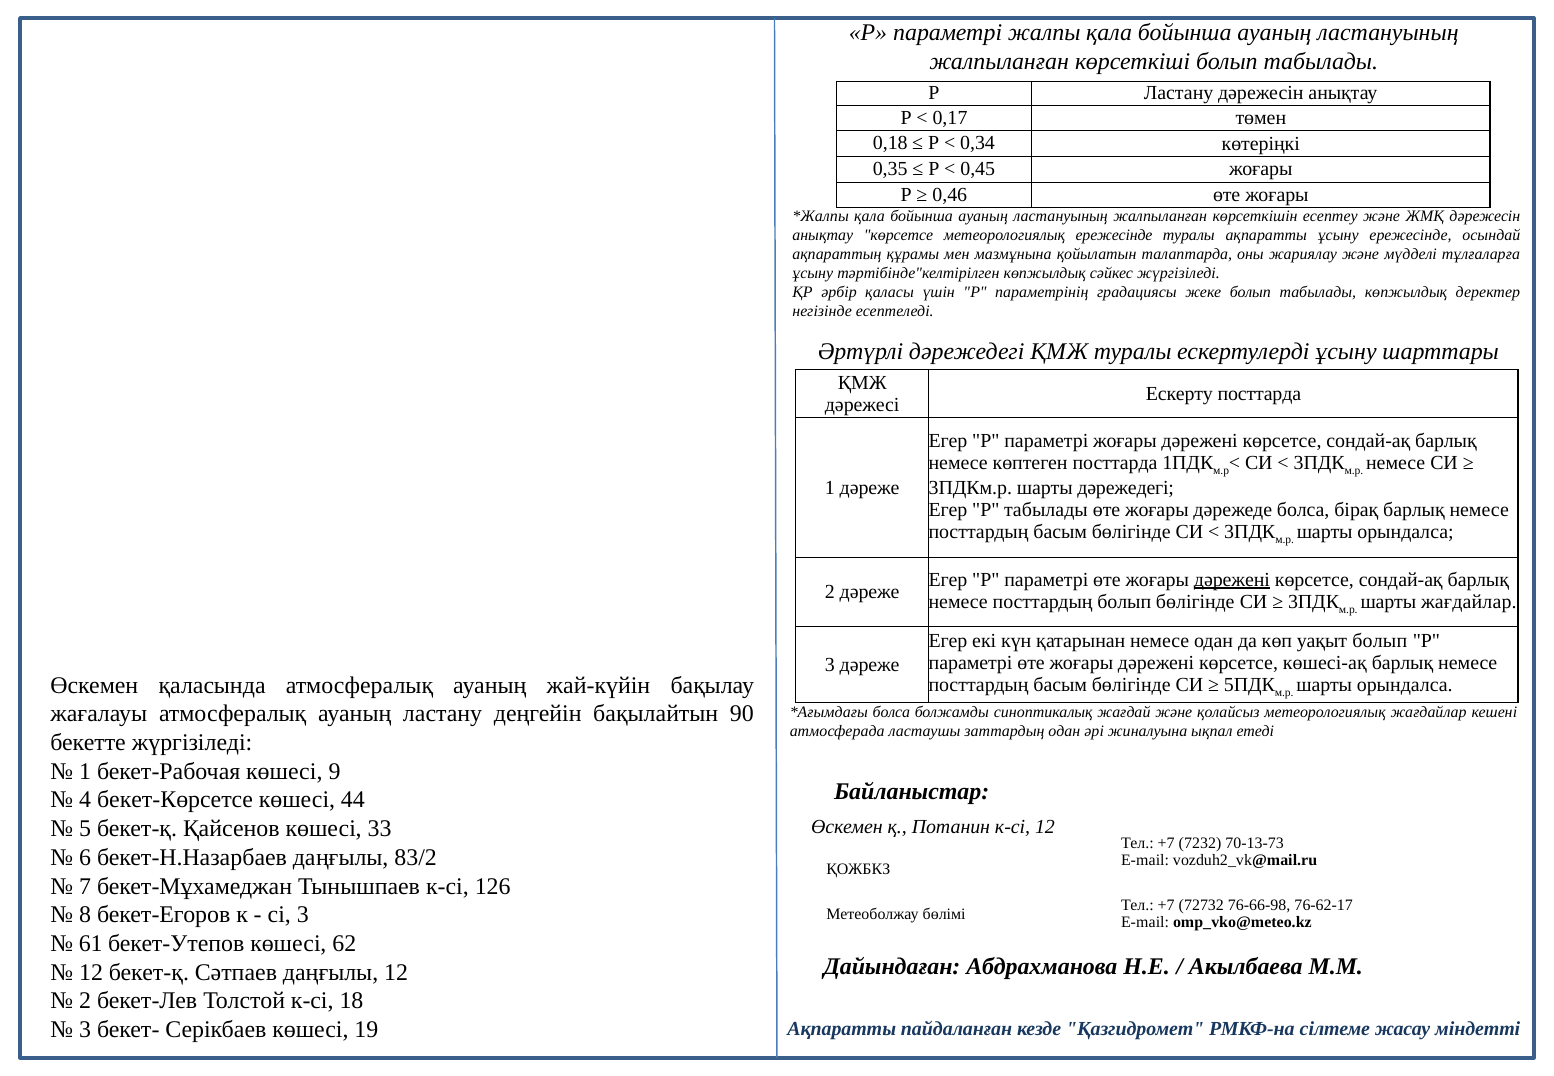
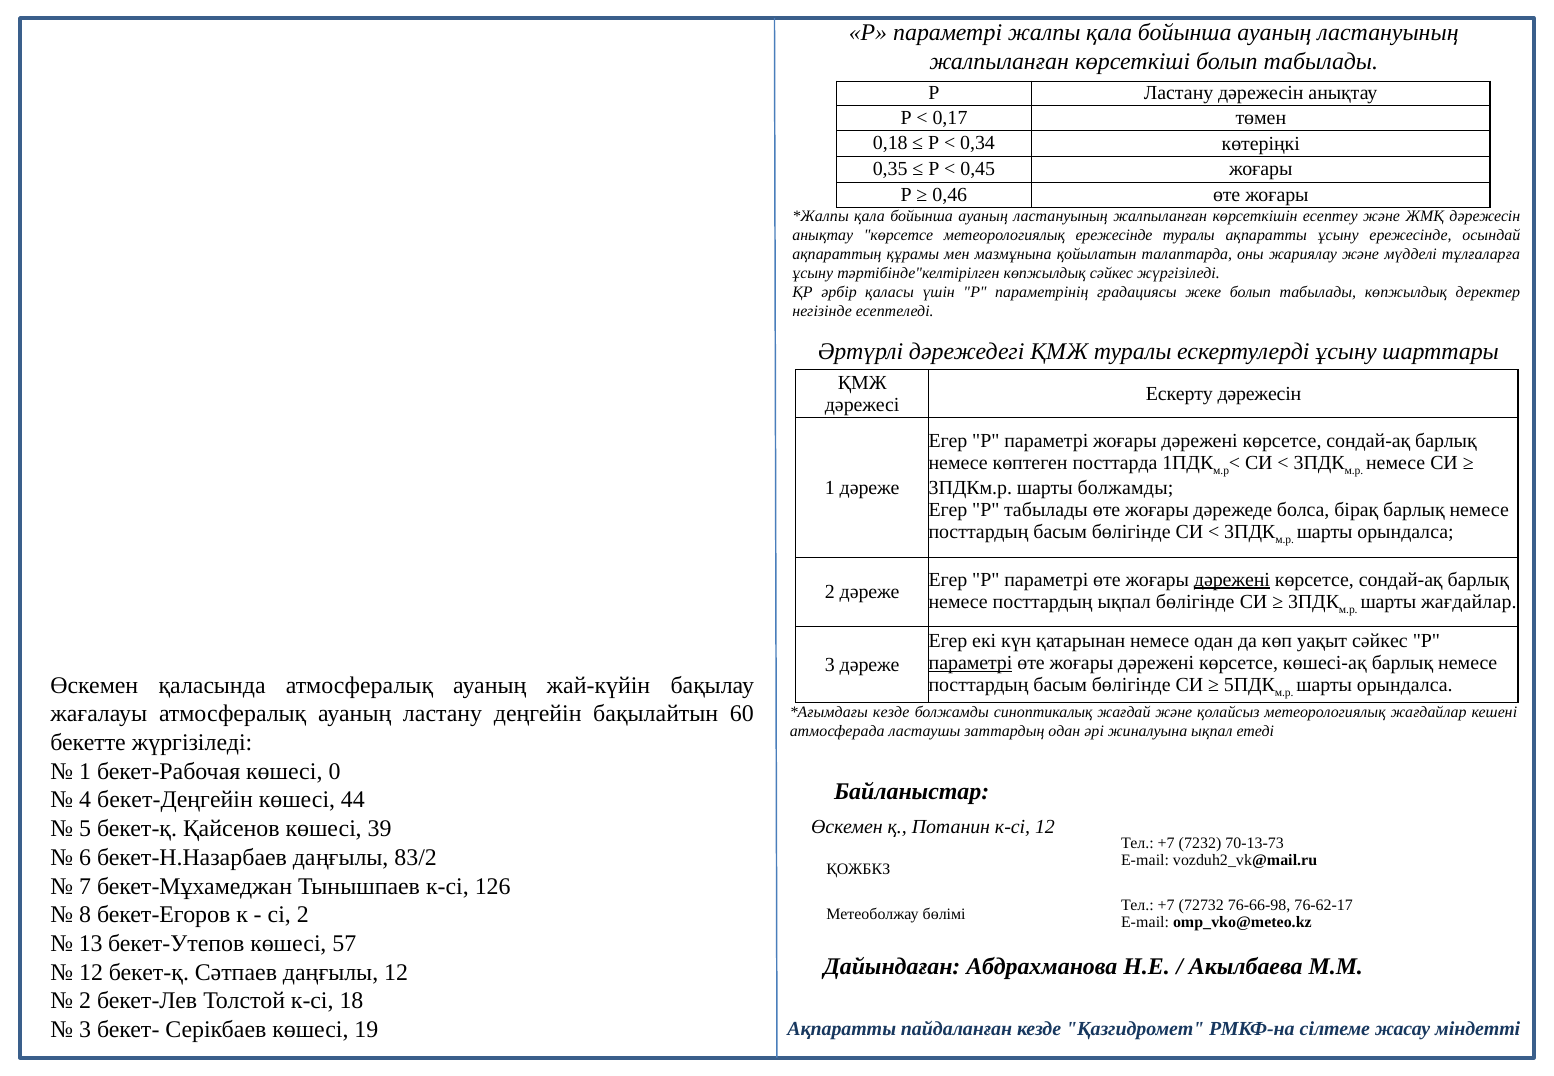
Ескерту посттарда: посттарда -> дәрежесін (1259, 394)
шарты дәрежедегі: дәрежедегі -> болжамды (1125, 488)
посттардың болып: болып -> ықпал (1124, 601)
уақыт болып: болып -> сәйкес (1380, 641)
параметрі underline: none -> present (971, 663)
90: 90 -> 60 (742, 714)
болса: болса -> кезде (891, 712)
9: 9 -> 0 (335, 771)
бекет-Көрсетсе: бекет-Көрсетсе -> бекет-Деңгейін (175, 800)
33: 33 -> 39 (380, 829)
сі 3: 3 -> 2 (303, 915)
61: 61 -> 13 (91, 943)
62: 62 -> 57 (344, 943)
